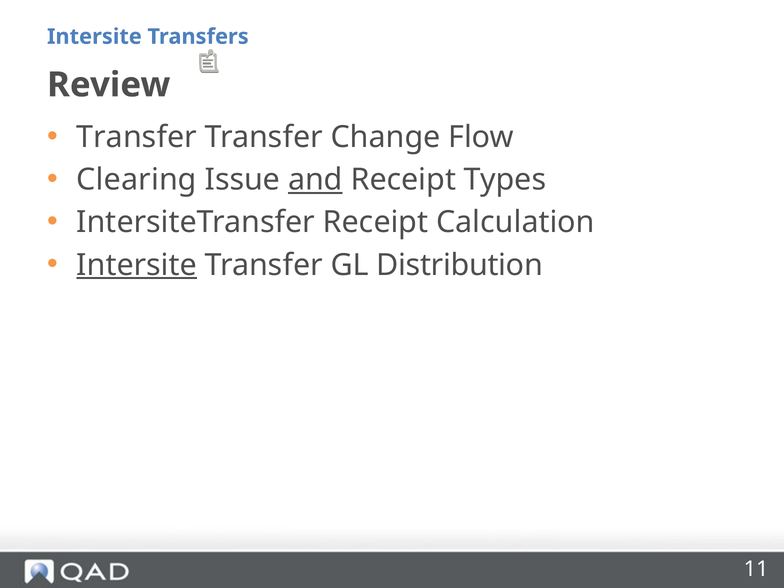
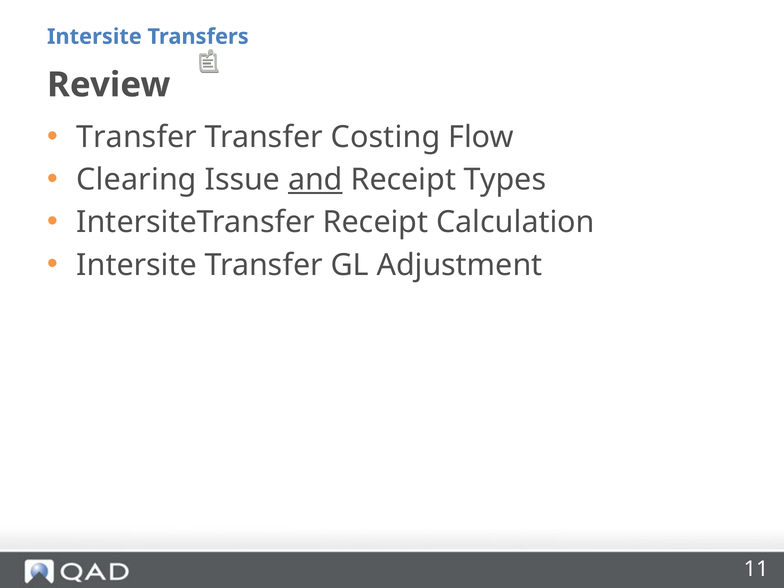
Change: Change -> Costing (385, 137)
Intersite underline: present -> none (137, 265)
Distribution: Distribution -> Adjustment (459, 265)
